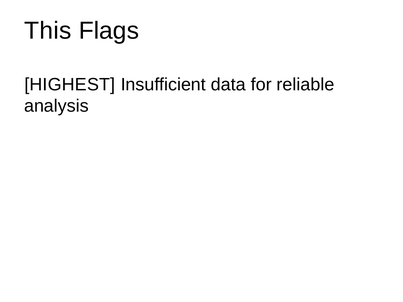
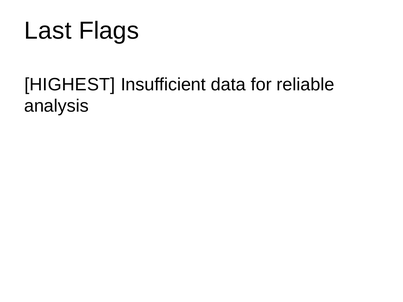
This: This -> Last (48, 31)
